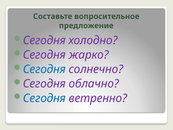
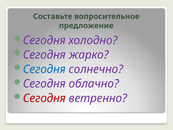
Сегодня colour: blue -> red (44, 98)
